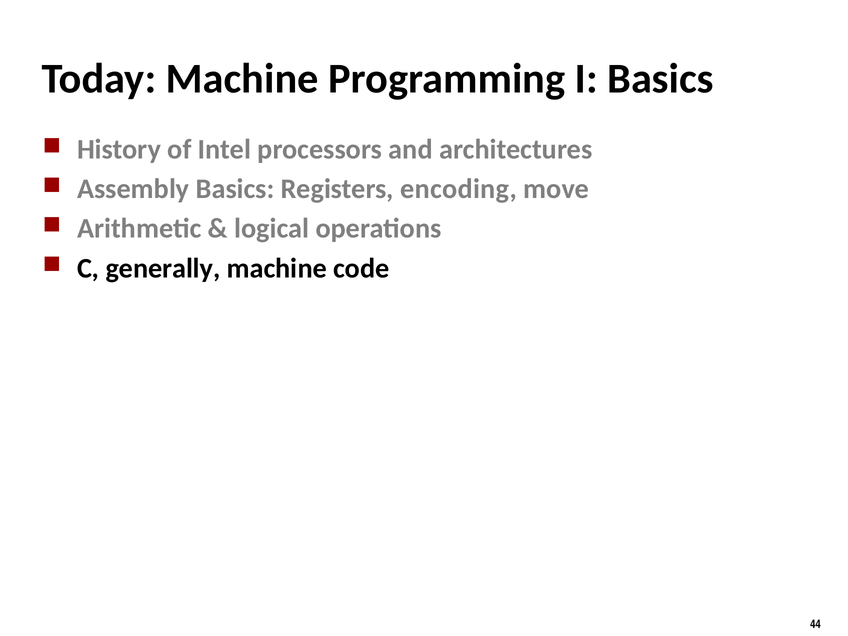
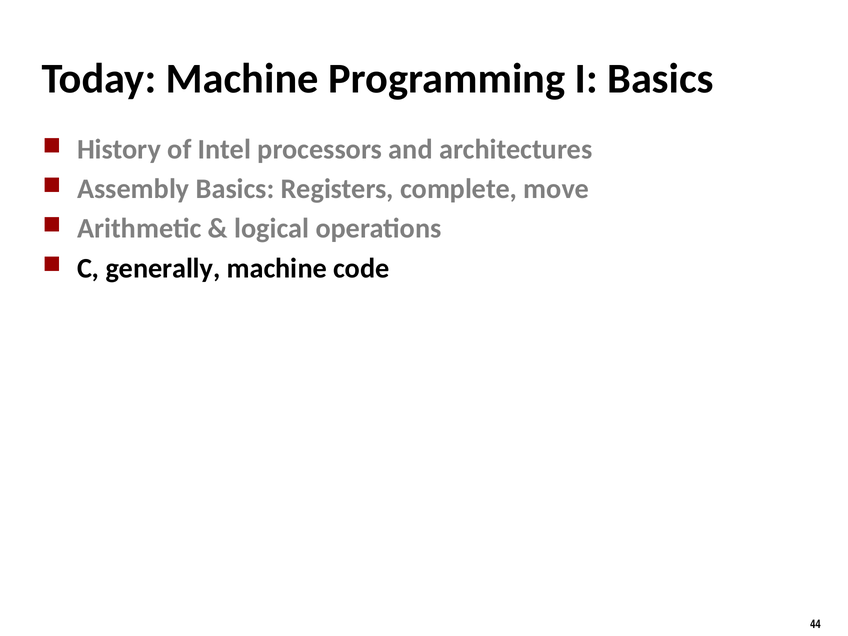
encoding: encoding -> complete (459, 189)
